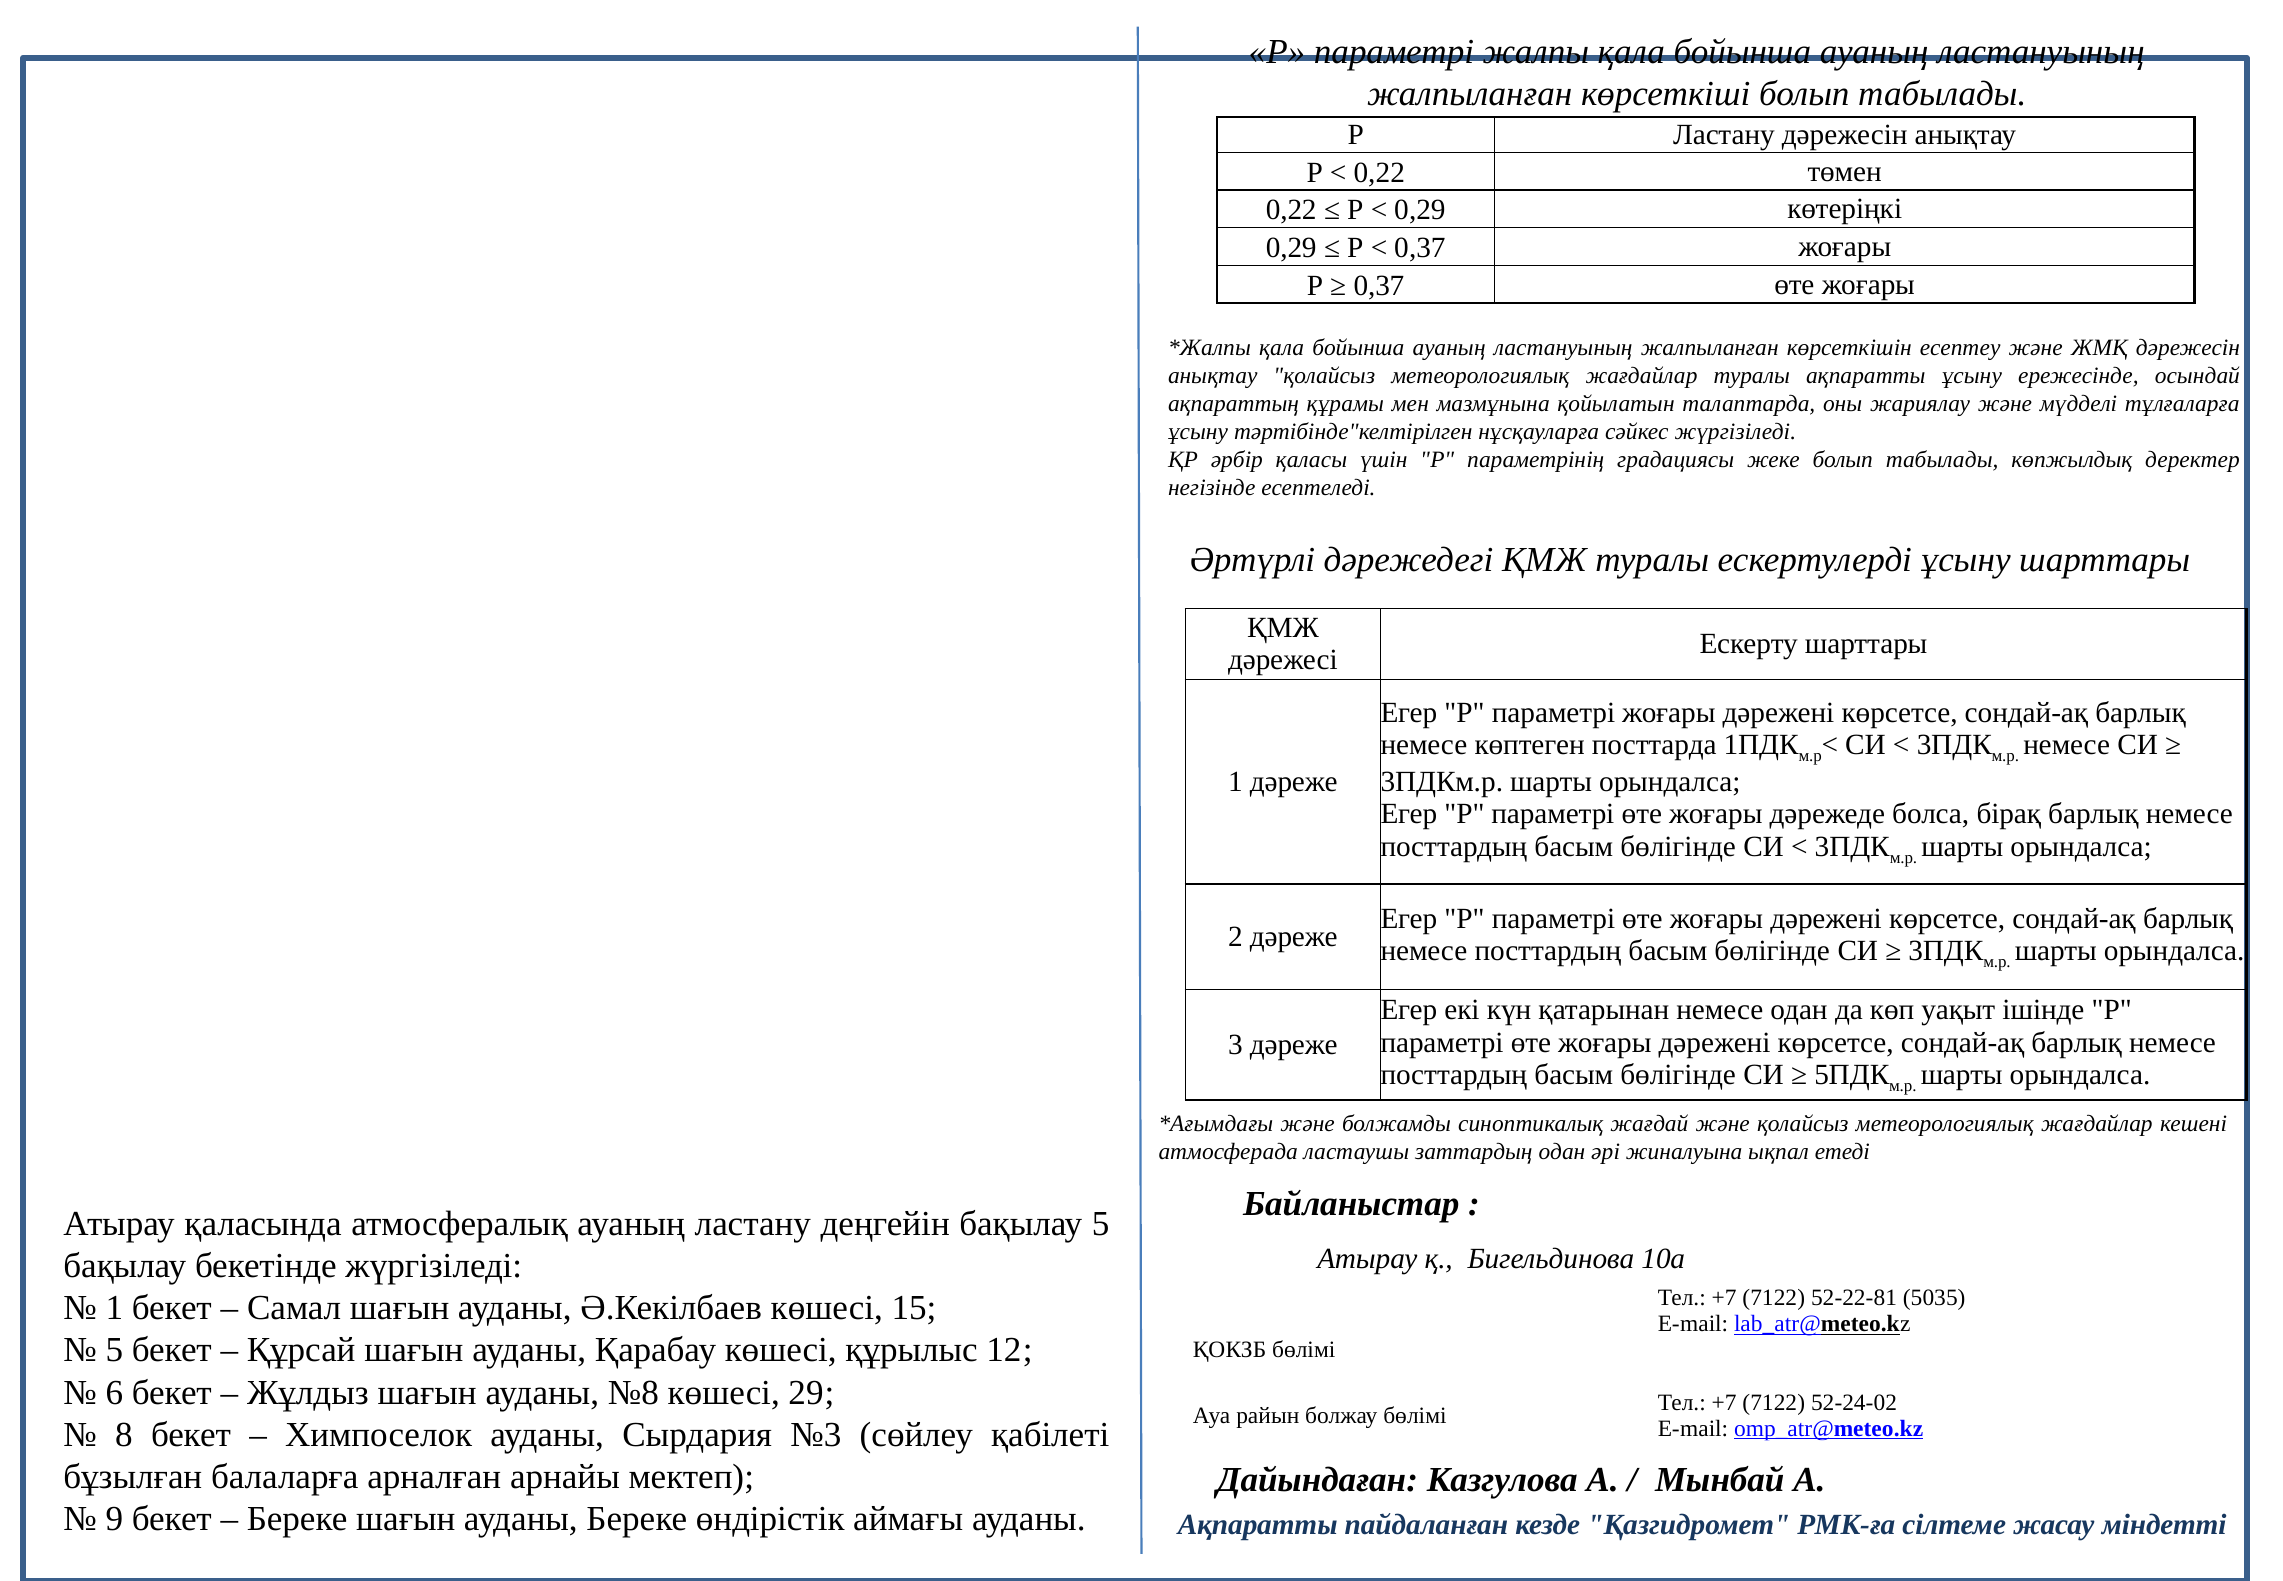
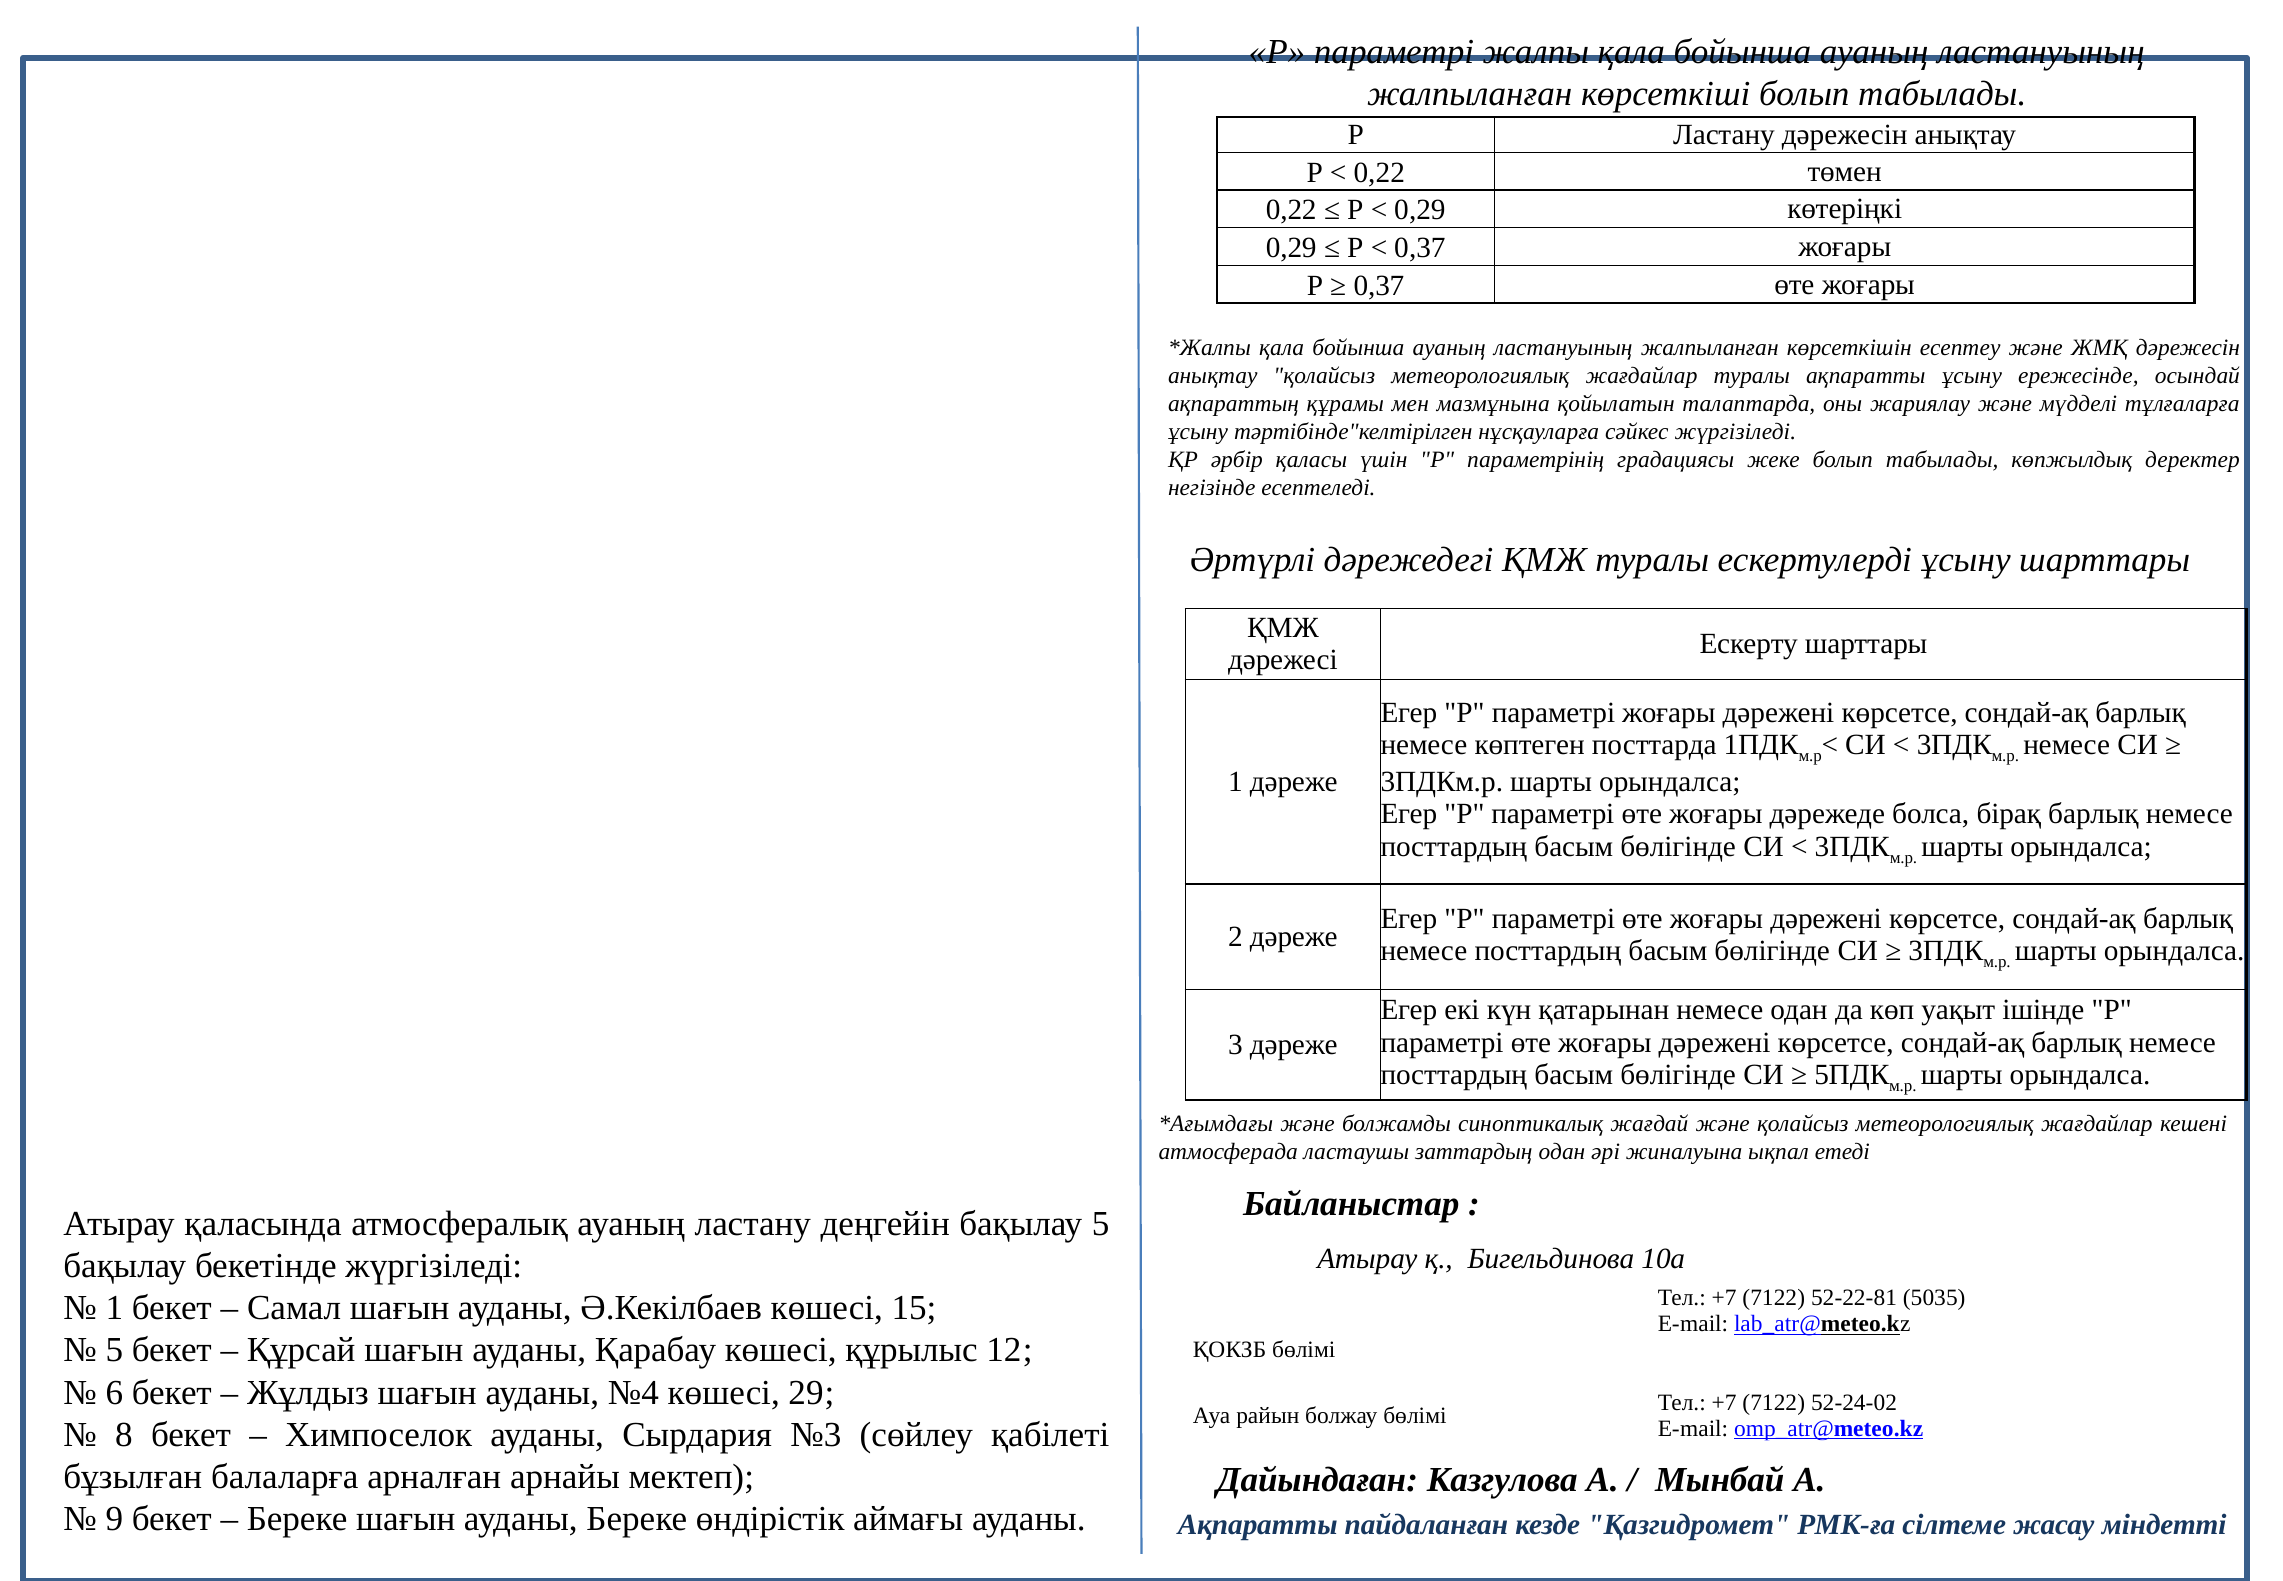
№8: №8 -> №4 (633, 1392)
